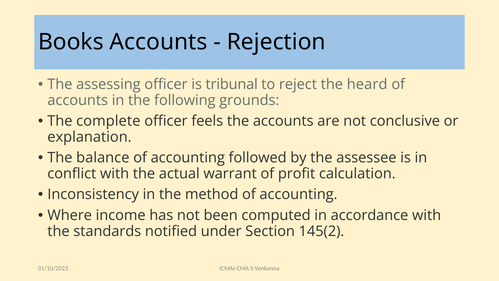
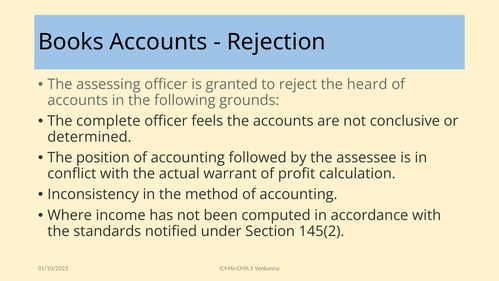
tribunal: tribunal -> granted (232, 84)
explanation: explanation -> determined (89, 137)
balance: balance -> position (103, 158)
